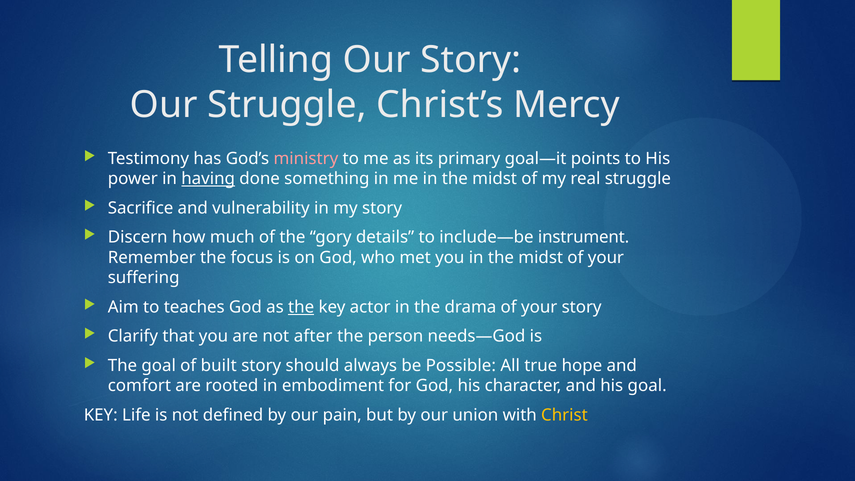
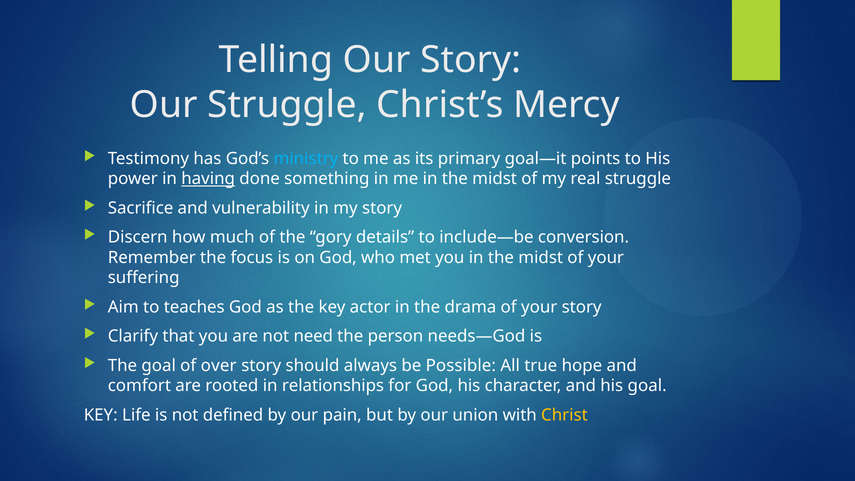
ministry colour: pink -> light blue (306, 159)
instrument: instrument -> conversion (584, 237)
the underline: present -> none (301, 307)
after: after -> need (313, 336)
built: built -> over (219, 365)
embodiment: embodiment -> relationships (333, 386)
